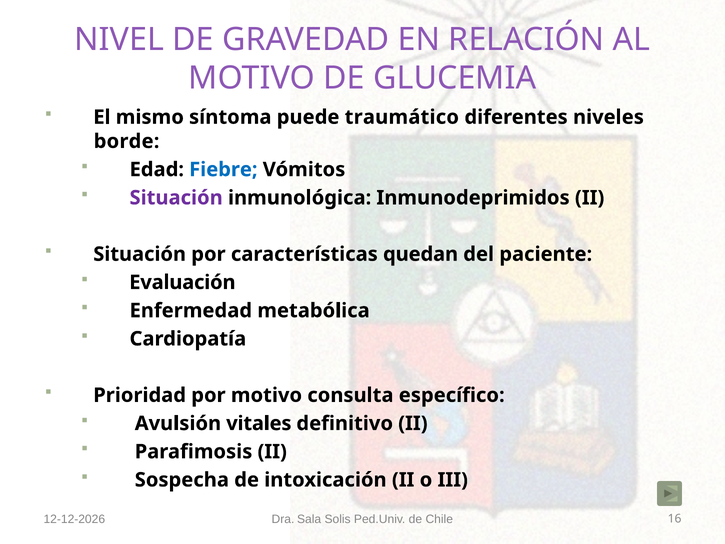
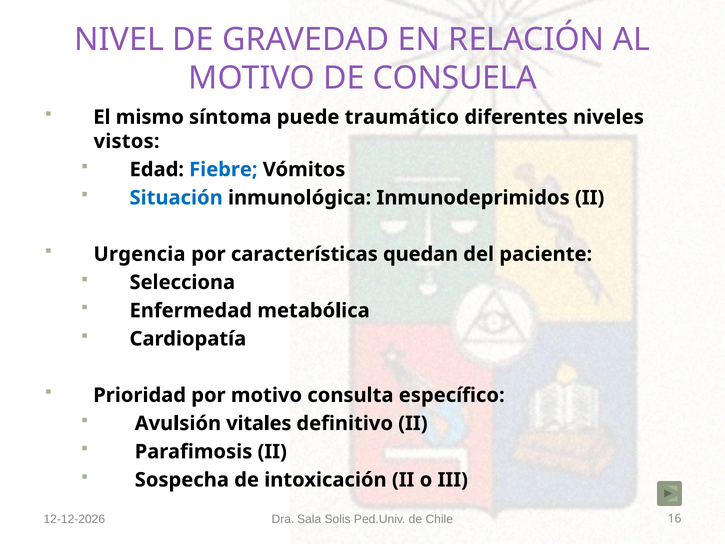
GLUCEMIA: GLUCEMIA -> CONSUELA (455, 78)
borde: borde -> vistos (127, 141)
Situación colour: purple -> blue (176, 198)
Situación: Situación -> Urgencia (140, 254)
Evaluación: Evaluación -> Selecciona (182, 282)
